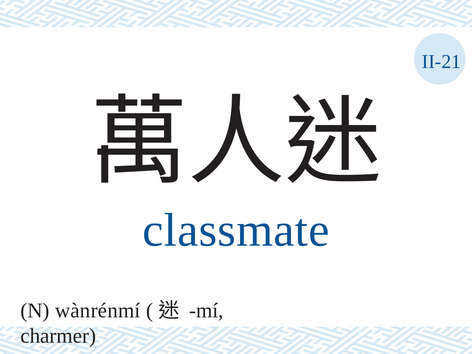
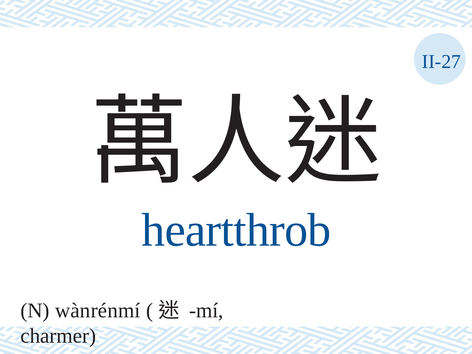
II-21: II-21 -> II-27 (441, 62)
classmate: classmate -> heartthrob (236, 230)
